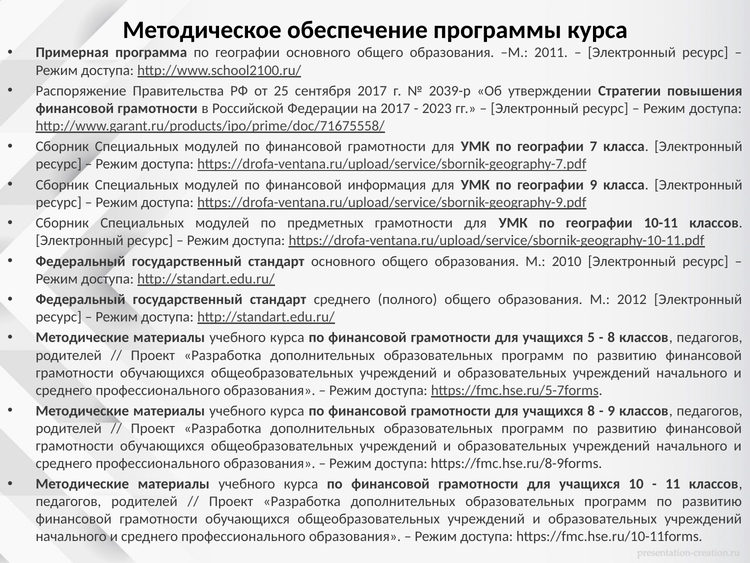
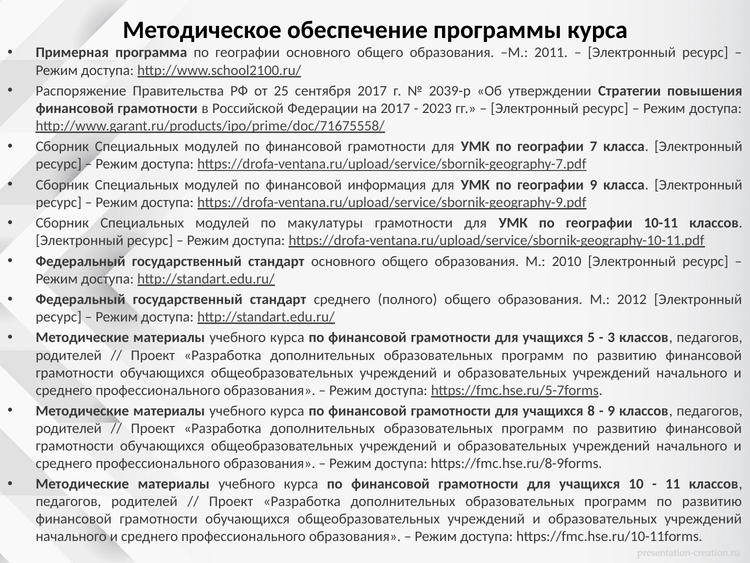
предметных: предметных -> макулатуры (325, 223)
8: 8 -> 3 (611, 337)
